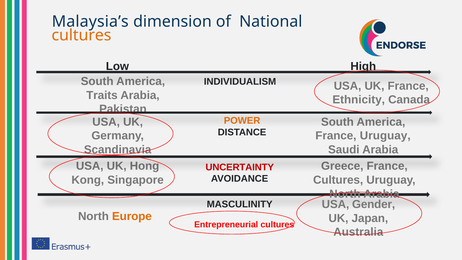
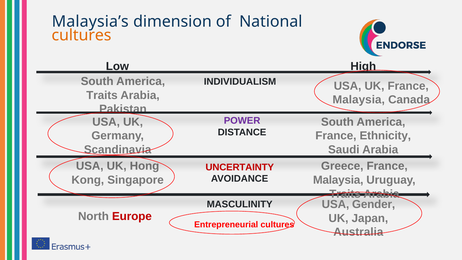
Ethnicity: Ethnicity -> Malaysia (359, 100)
POWER colour: orange -> purple (242, 121)
France Uruguay: Uruguay -> Ethnicity (385, 136)
Cultures: Cultures -> Malaysia (338, 180)
North: North -> Traits (345, 194)
Europe colour: orange -> red (132, 216)
